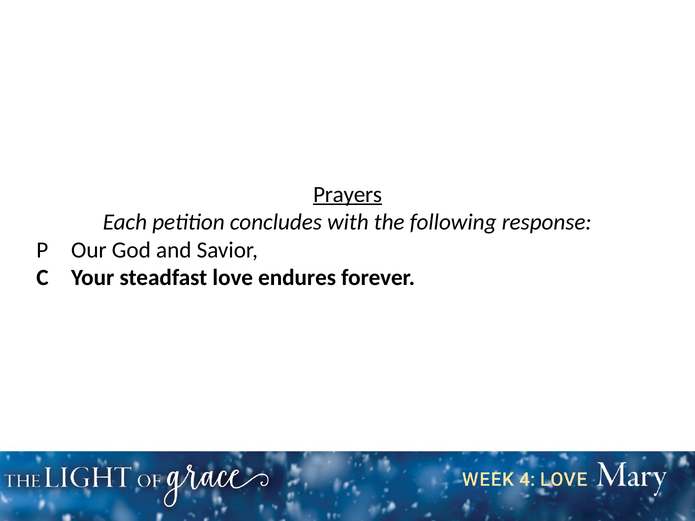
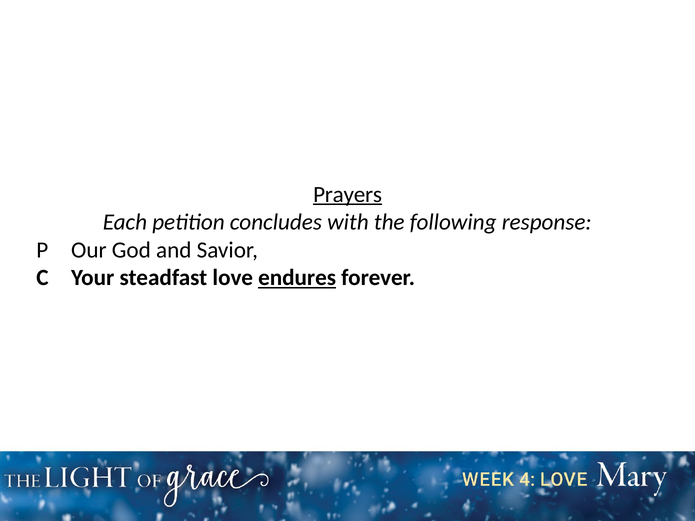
endures underline: none -> present (297, 278)
